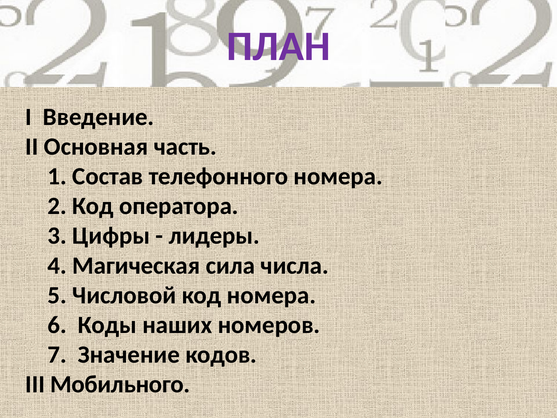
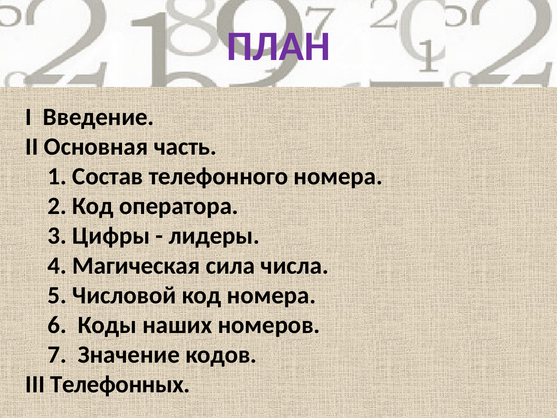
Мобильного: Мобильного -> Телефонных (120, 384)
